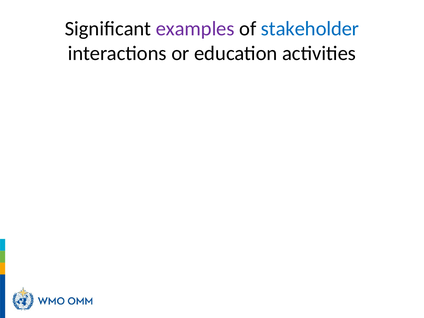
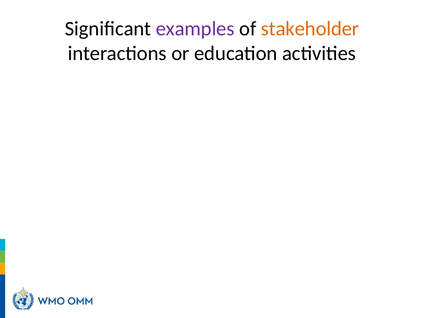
stakeholder colour: blue -> orange (310, 29)
